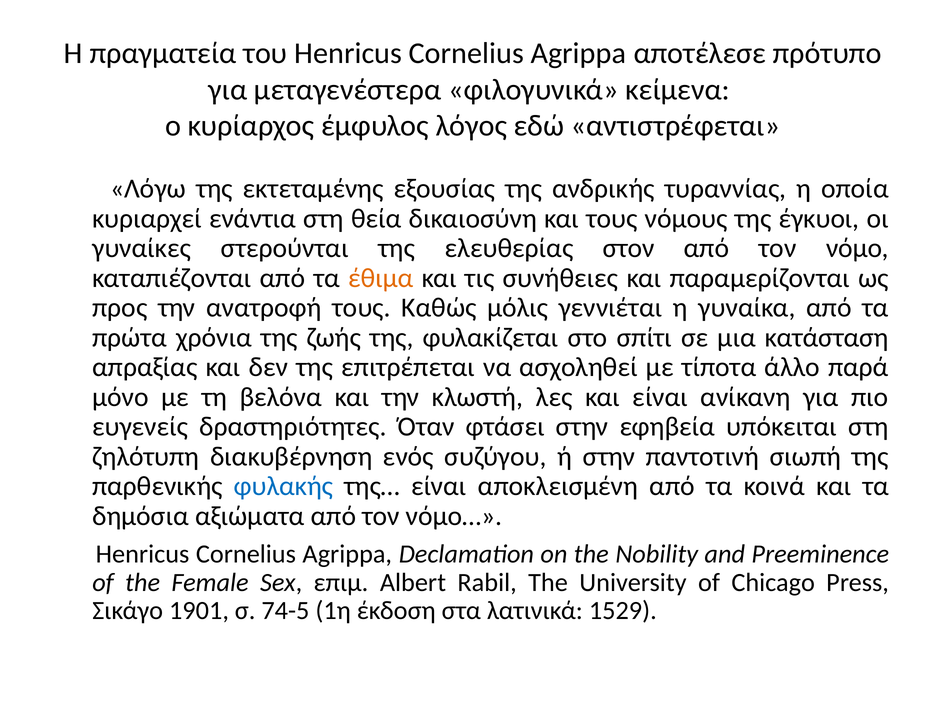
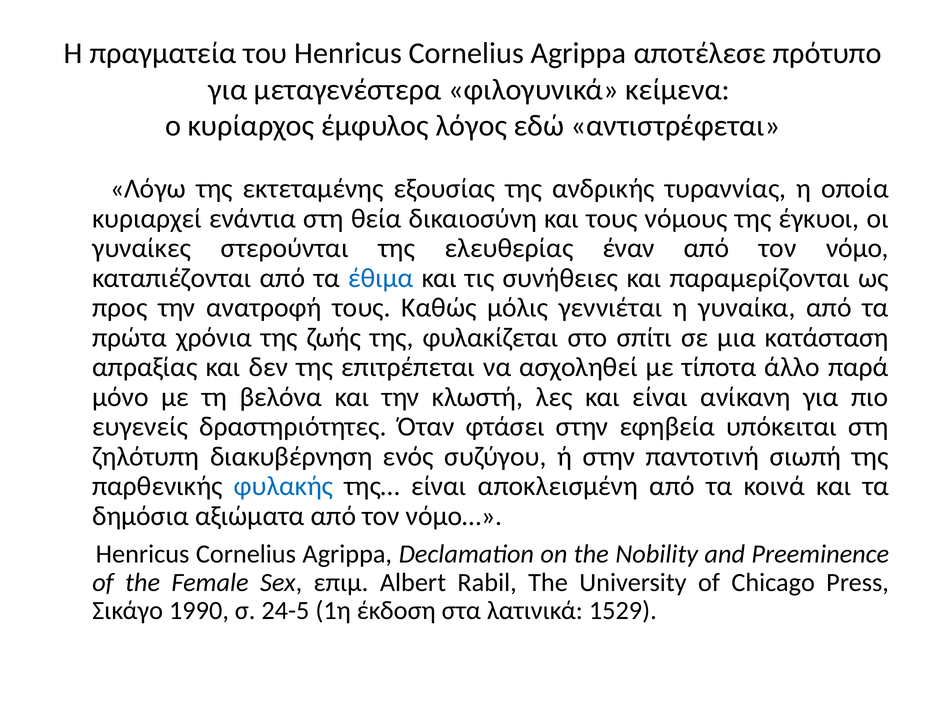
στον: στον -> έναν (629, 248)
έθιμα colour: orange -> blue (381, 278)
1901: 1901 -> 1990 (199, 611)
74-5: 74-5 -> 24-5 (285, 611)
